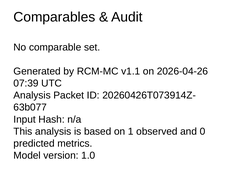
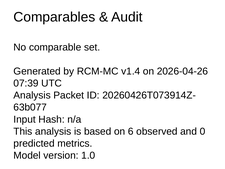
v1.1: v1.1 -> v1.4 (131, 71)
1: 1 -> 6 (131, 131)
